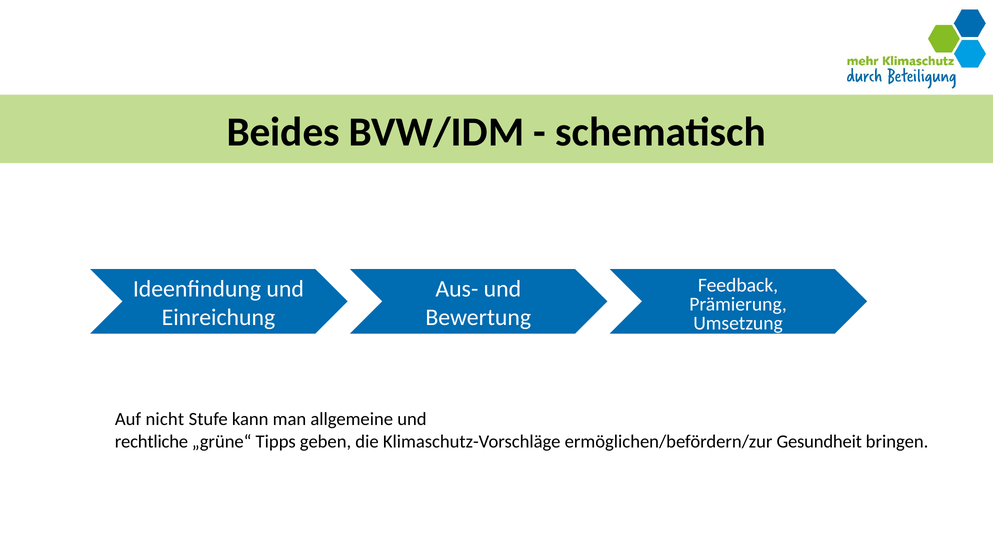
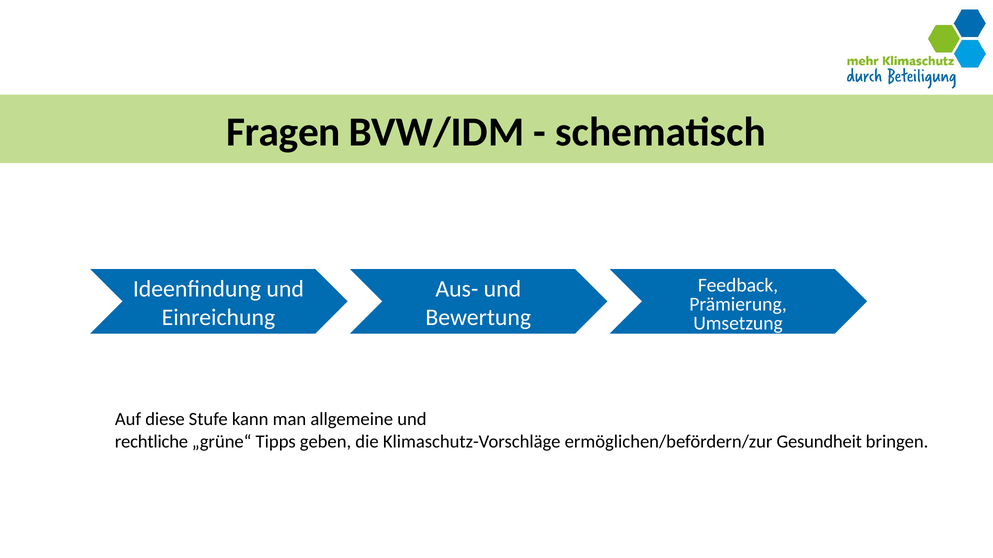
Beides: Beides -> Fragen (283, 132)
nicht: nicht -> diese (165, 420)
